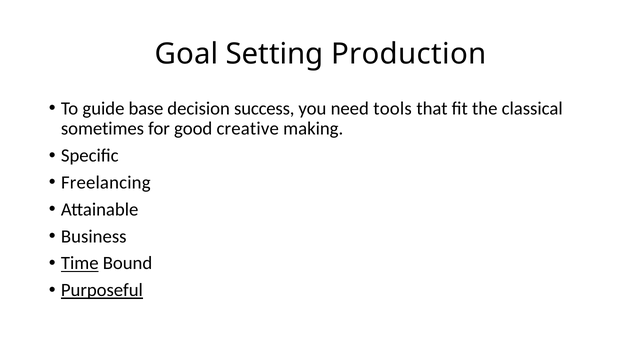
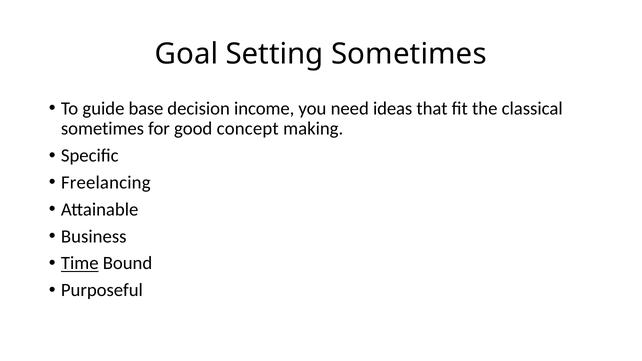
Setting Production: Production -> Sometimes (409, 54)
success: success -> income (264, 109)
tools: tools -> ideas (393, 109)
creative: creative -> concept (248, 129)
Purposeful underline: present -> none (102, 290)
